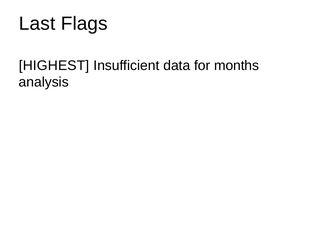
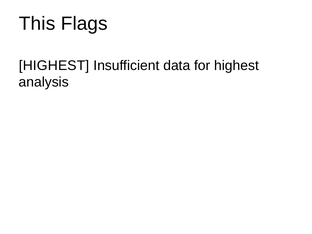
Last: Last -> This (37, 24)
for months: months -> highest (237, 65)
